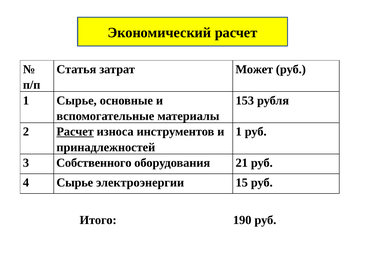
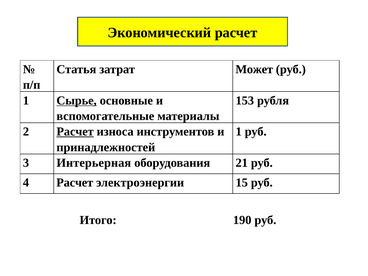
Сырье underline: none -> present (77, 100)
Собственного: Собственного -> Интерьерная (94, 163)
4 Сырье: Сырье -> Расчет (75, 183)
